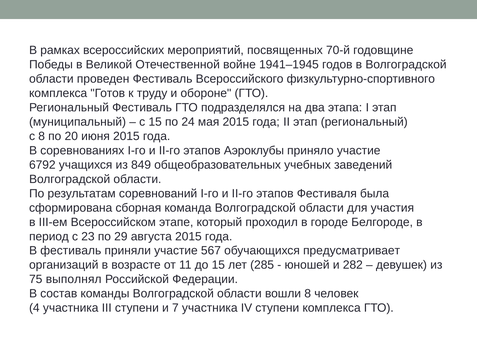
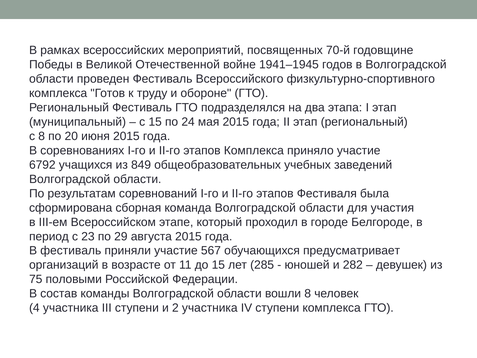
этапов Аэроклубы: Аэроклубы -> Комплекса (254, 150)
выполнял: выполнял -> половыми (74, 279)
7: 7 -> 2 (175, 308)
